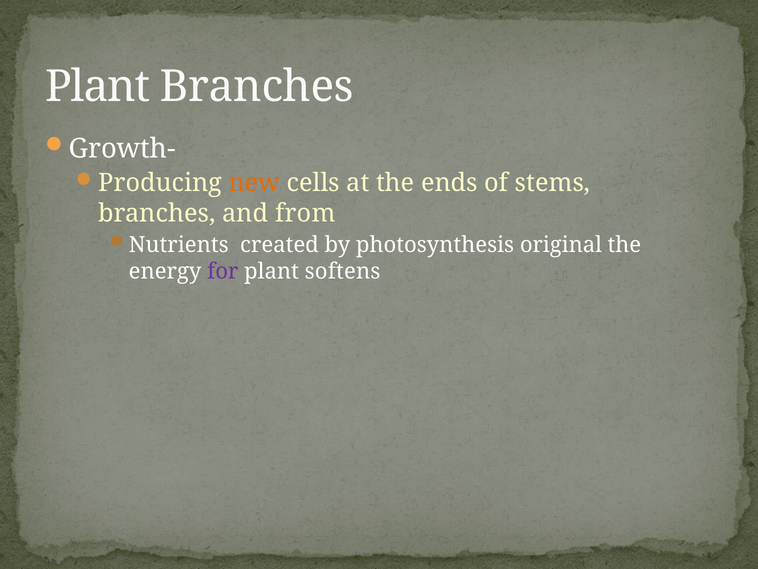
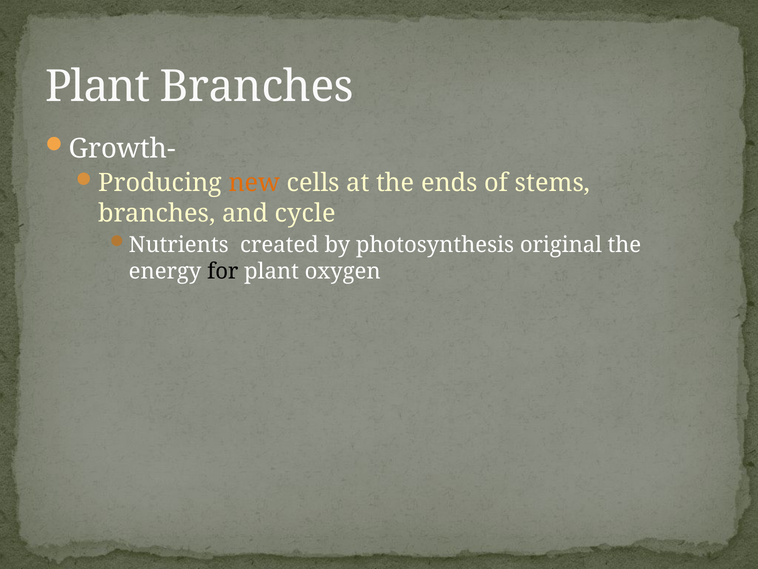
from: from -> cycle (305, 213)
for colour: purple -> black (223, 271)
softens: softens -> oxygen (343, 271)
